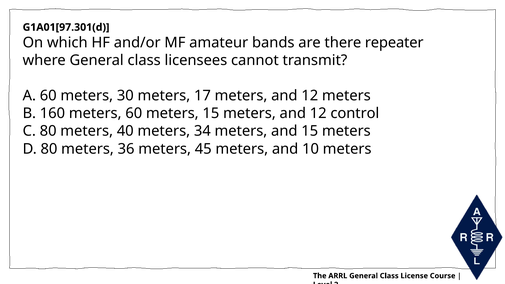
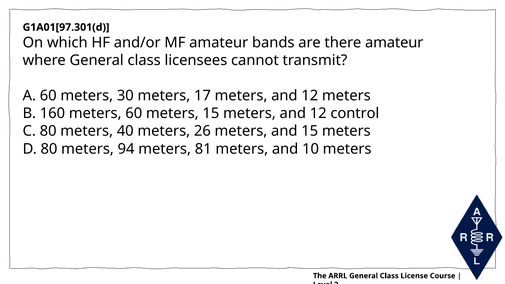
there repeater: repeater -> amateur (394, 43)
34: 34 -> 26 (202, 131)
36: 36 -> 94 (126, 149)
45: 45 -> 81 (203, 149)
